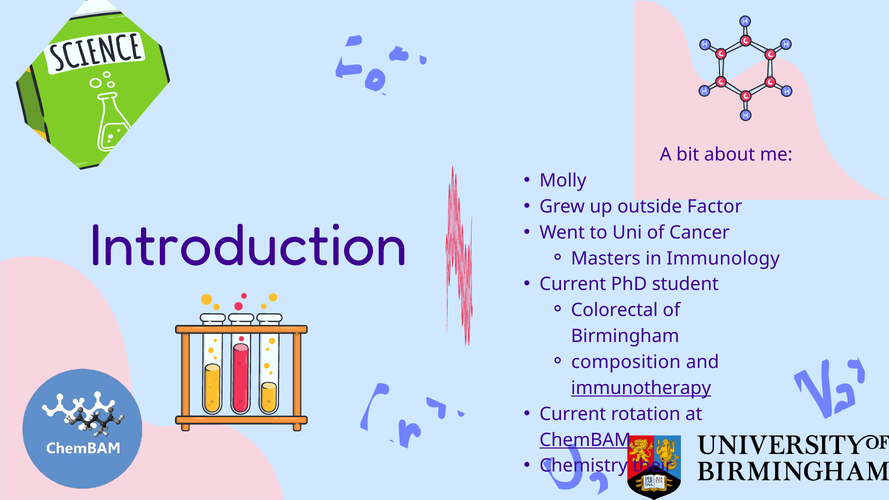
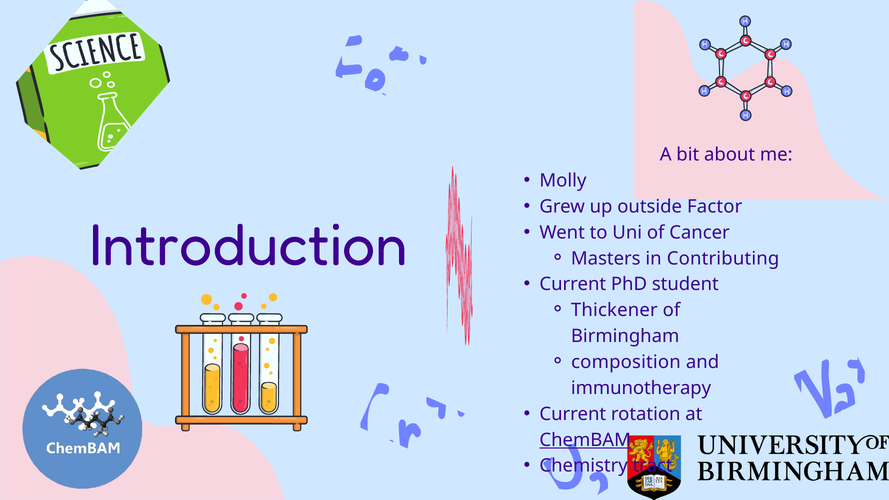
Immunology: Immunology -> Contributing (723, 258)
Colorectal: Colorectal -> Thickener (614, 310)
immunotherapy underline: present -> none (641, 388)
their: their -> tract (653, 466)
